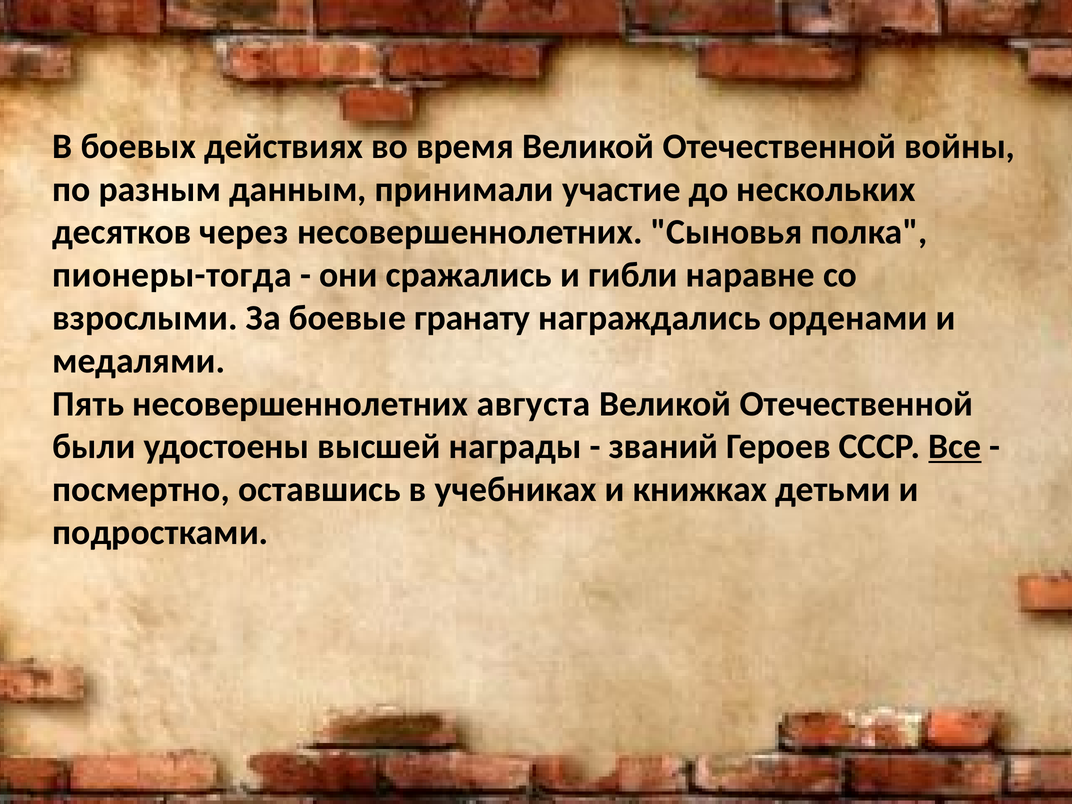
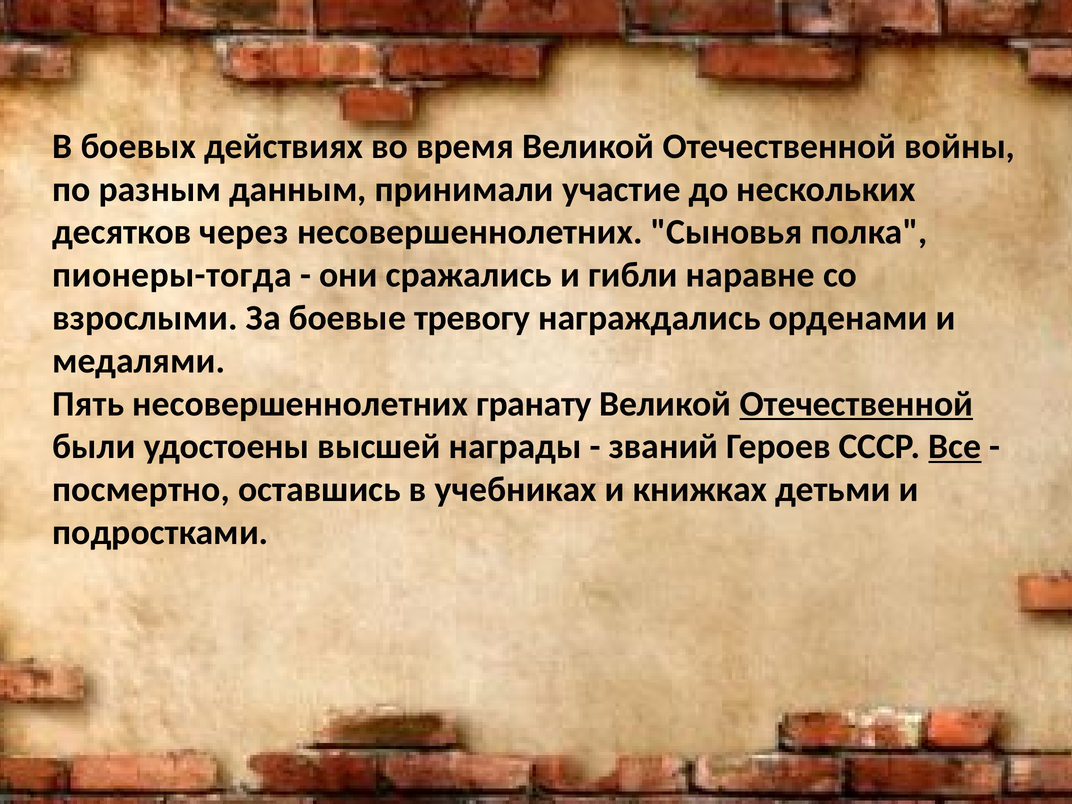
гранату: гранату -> тревогу (472, 318)
августа: августа -> гранату (534, 404)
Отечественной underline: none -> present (856, 404)
